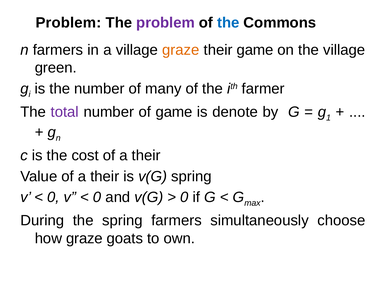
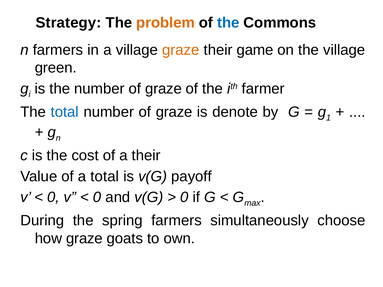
Problem: Problem -> Strategy (68, 23)
problem colour: purple -> orange (166, 23)
the number of many: many -> graze (163, 89)
total colour: purple -> blue (65, 112)
game: game -> graze (174, 112)
Value of a their: their -> total (105, 177)
v(G spring: spring -> payoff (191, 177)
